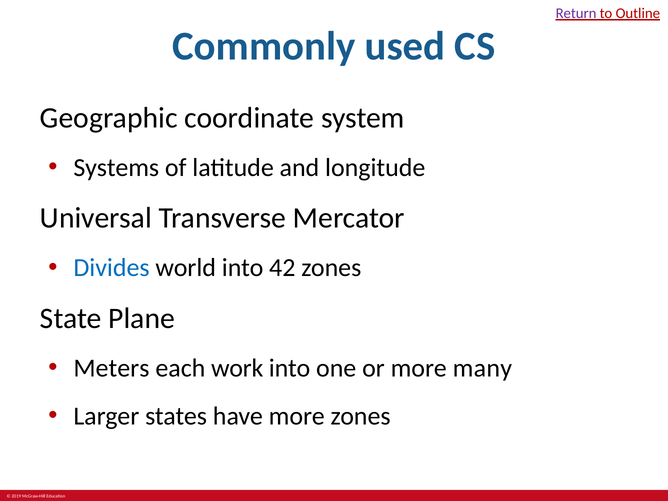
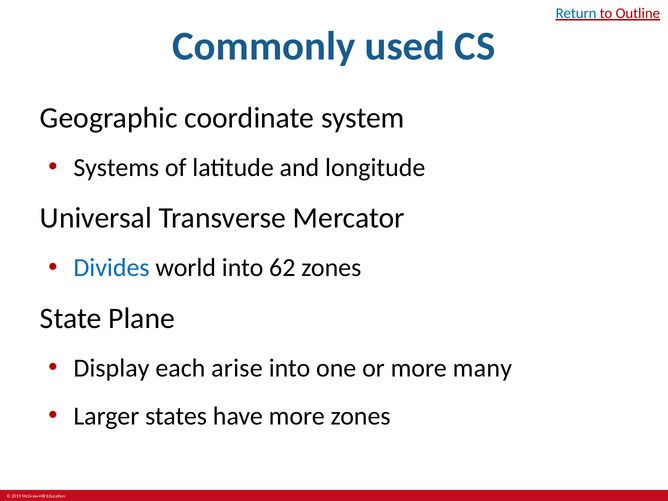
Return colour: purple -> blue (576, 13)
42: 42 -> 62 (282, 268)
Meters: Meters -> Display (111, 368)
work: work -> arise (237, 368)
